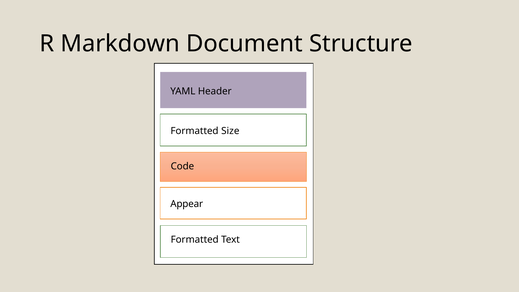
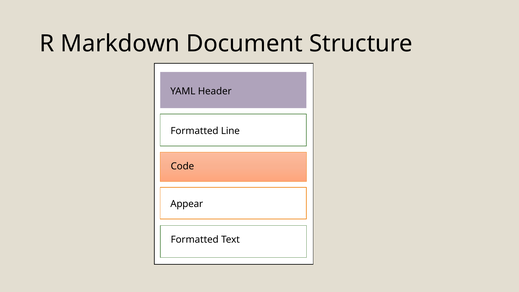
Size: Size -> Line (230, 131)
